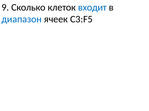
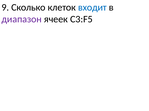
диапазон colour: blue -> purple (22, 19)
